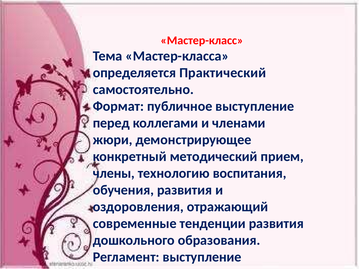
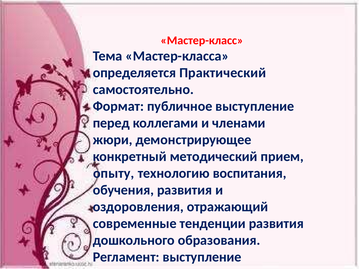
члены: члены -> опыту (114, 173)
